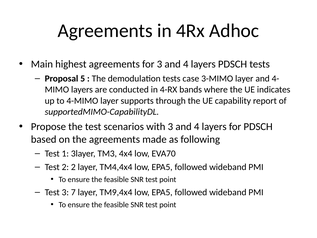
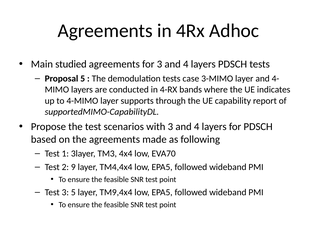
highest: highest -> studied (71, 64)
2 2: 2 -> 9 (73, 167)
3 7: 7 -> 5 (73, 192)
